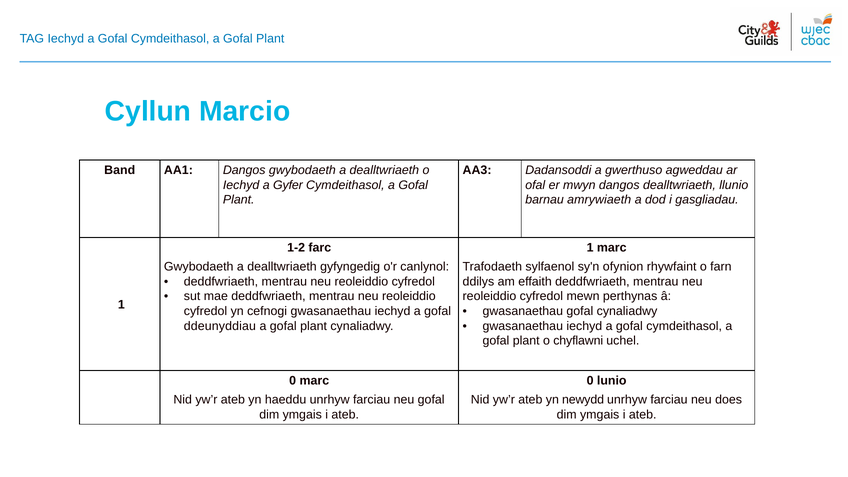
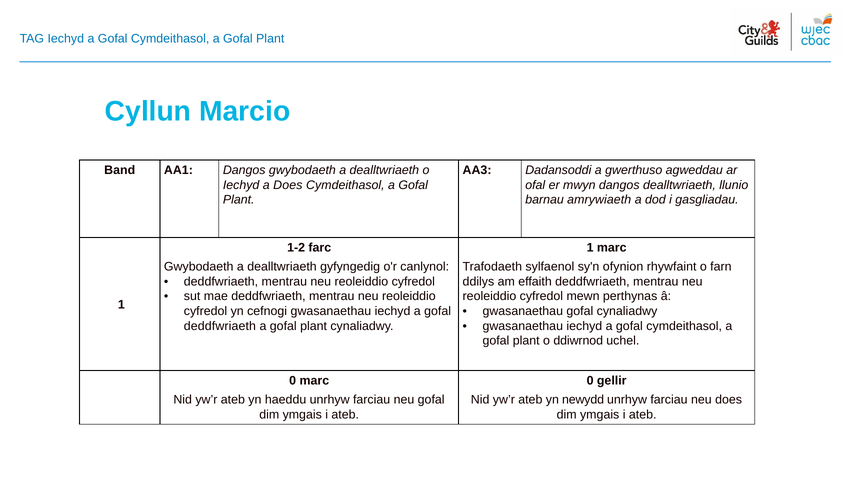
a Gyfer: Gyfer -> Does (288, 185)
ddeunyddiau: ddeunyddiau -> deddfwriaeth (220, 326)
chyflawni: chyflawni -> ddiwrnod (578, 341)
lunio: lunio -> gellir (612, 381)
